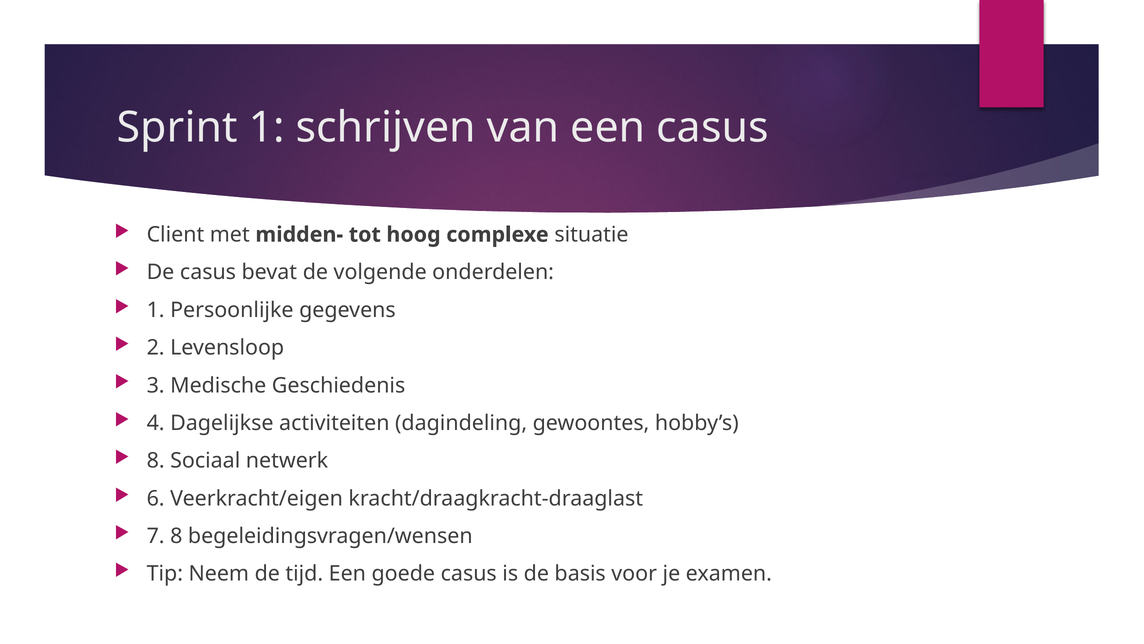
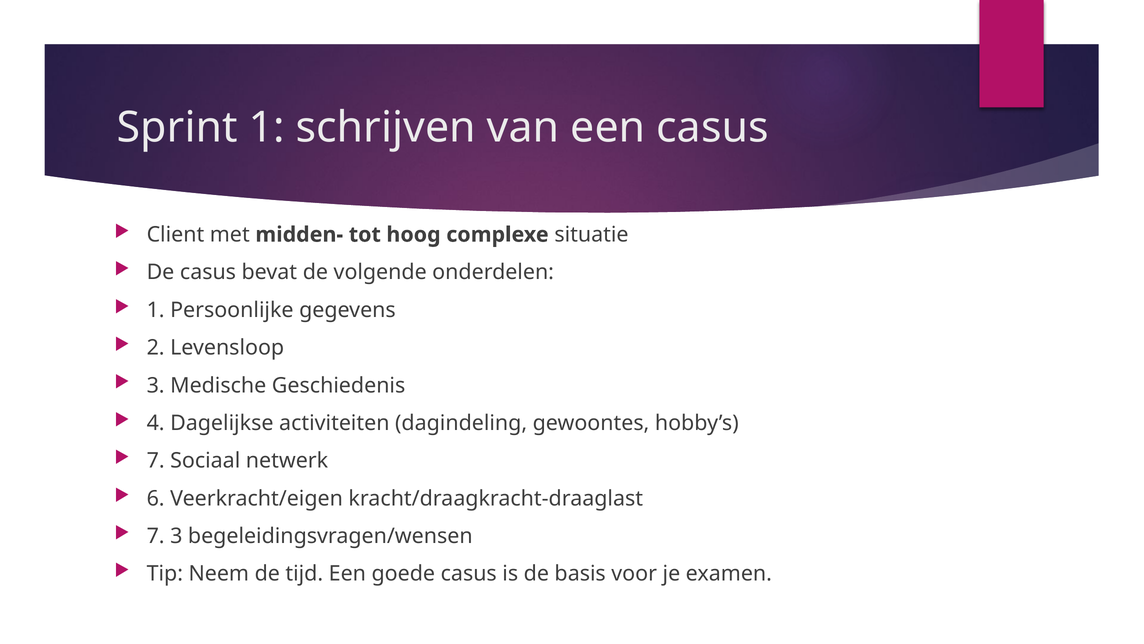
8: 8 -> 7 (156, 460)
7 8: 8 -> 3 (176, 536)
